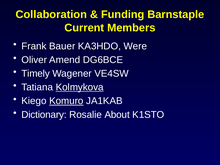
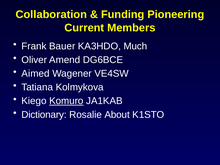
Barnstaple: Barnstaple -> Pioneering (176, 15)
Were: Were -> Much (135, 46)
Timely: Timely -> Aimed (36, 74)
Kolmykova underline: present -> none (80, 87)
